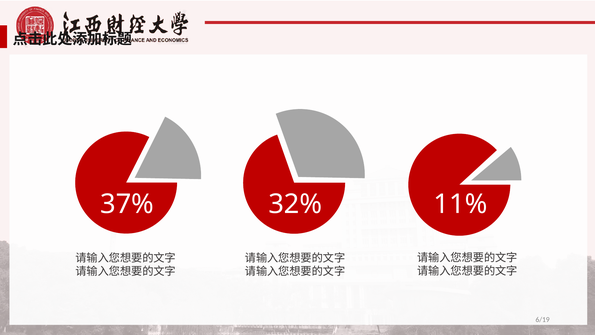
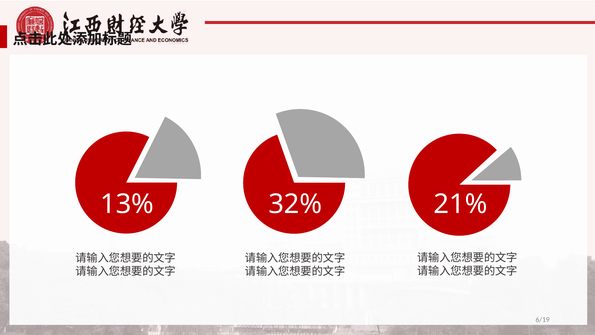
37%: 37% -> 13% (127, 204)
11%: 11% -> 21% (461, 204)
